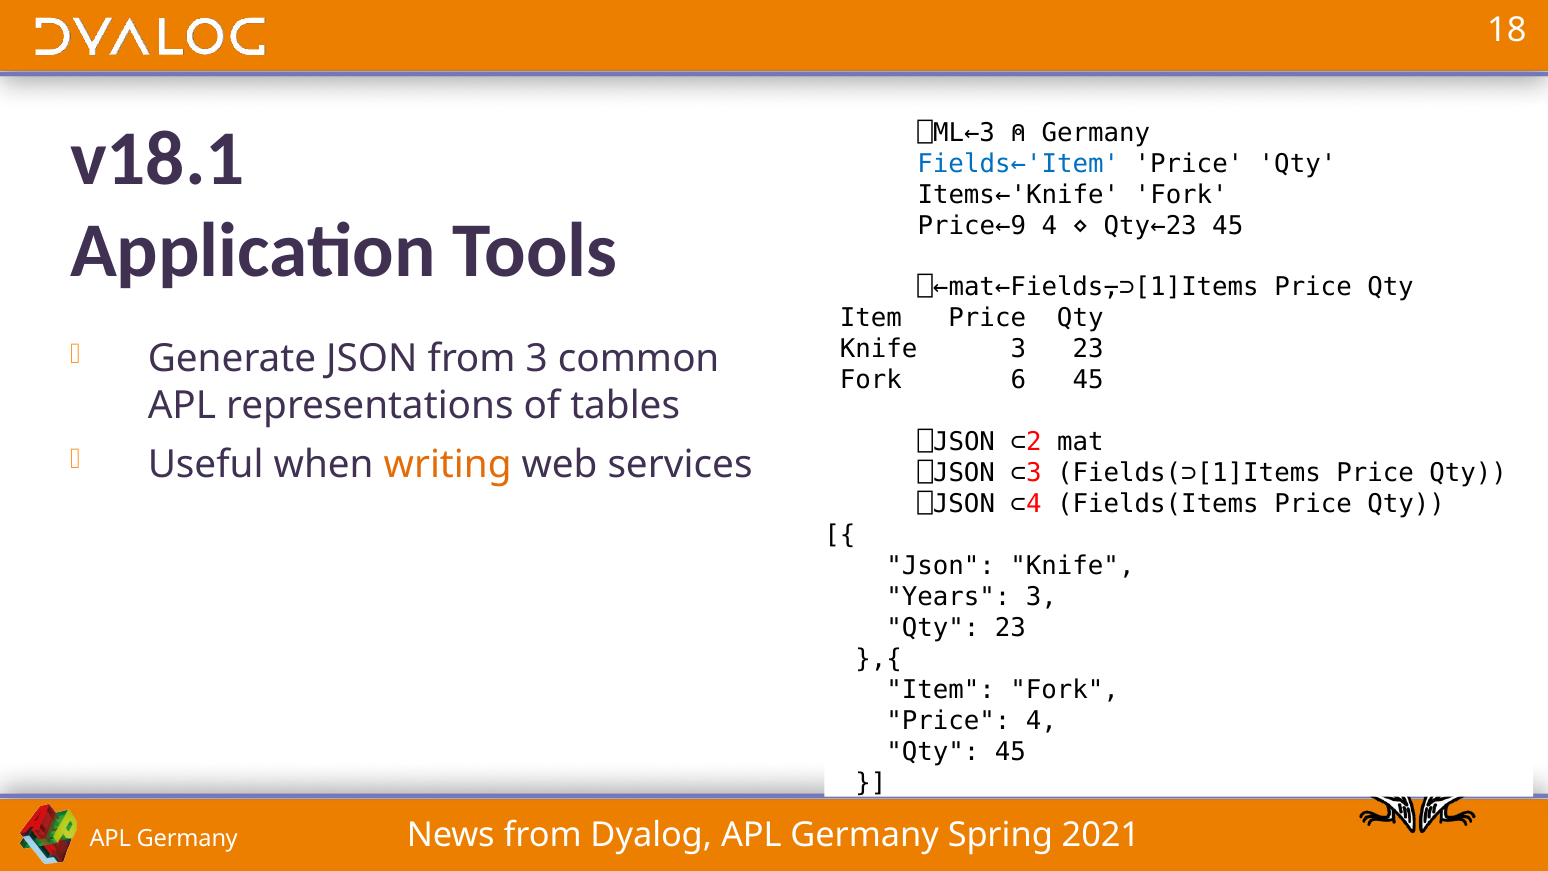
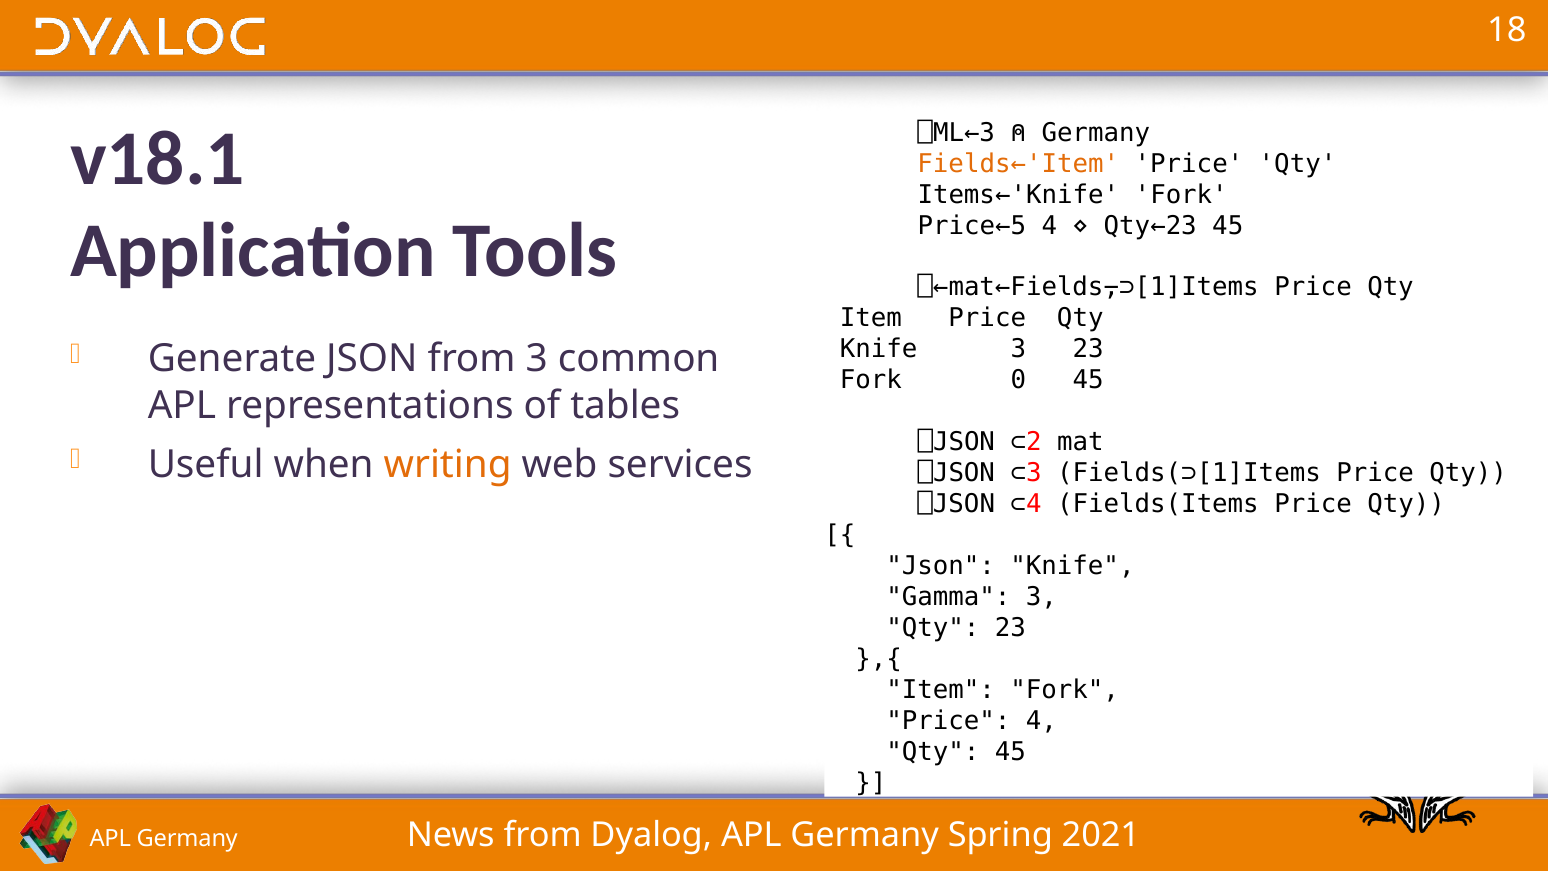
Fields←'Item colour: blue -> orange (1018, 164)
Price←9: Price←9 -> Price←5 (972, 225)
6: 6 -> 0 (1018, 380)
Years: Years -> Gamma (948, 597)
